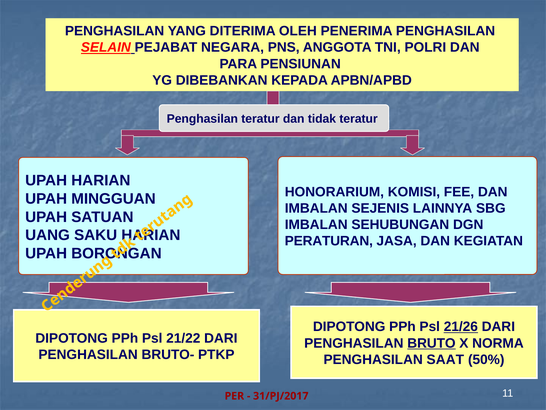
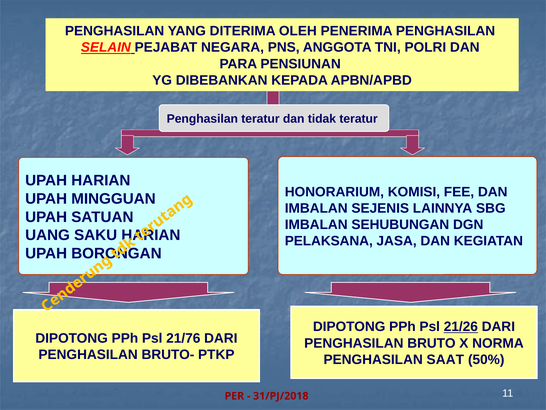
PERATURAN: PERATURAN -> PELAKSANA (329, 241)
21/22: 21/22 -> 21/76 (183, 338)
BRUTO underline: present -> none (431, 343)
31/PJ/2017: 31/PJ/2017 -> 31/PJ/2018 (281, 396)
